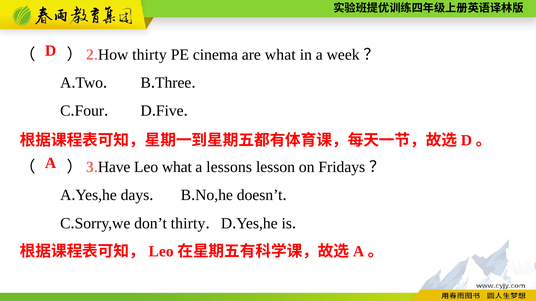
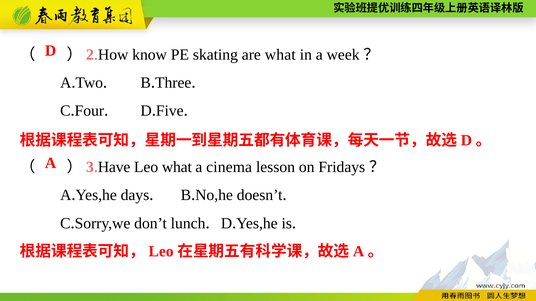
thirty: thirty -> know (150, 55)
cinema: cinema -> skating (215, 55)
lessons: lessons -> cinema (229, 167)
don’t thirty: thirty -> lunch (188, 224)
